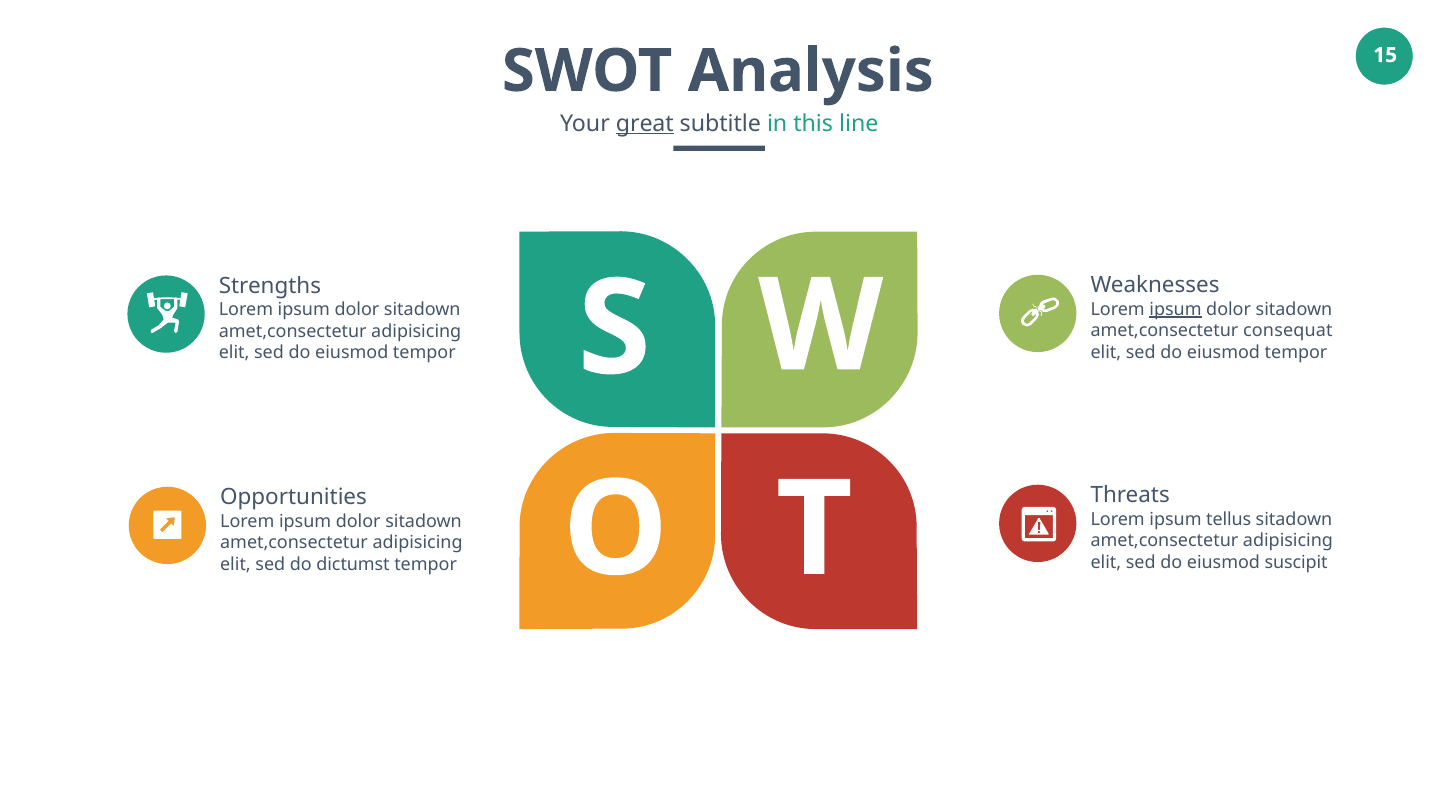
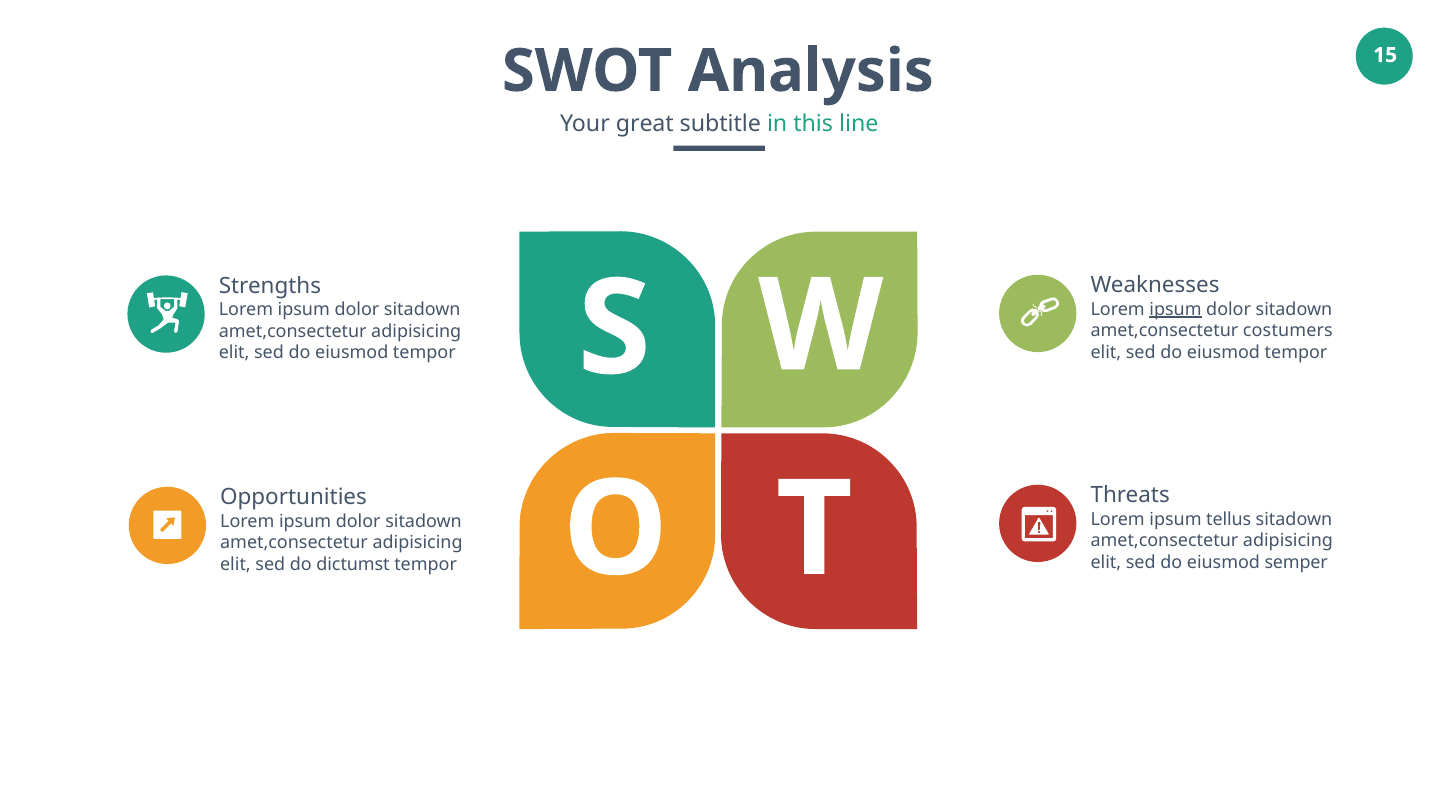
great underline: present -> none (645, 124)
consequat: consequat -> costumers (1288, 331)
suscipit: suscipit -> semper (1296, 562)
